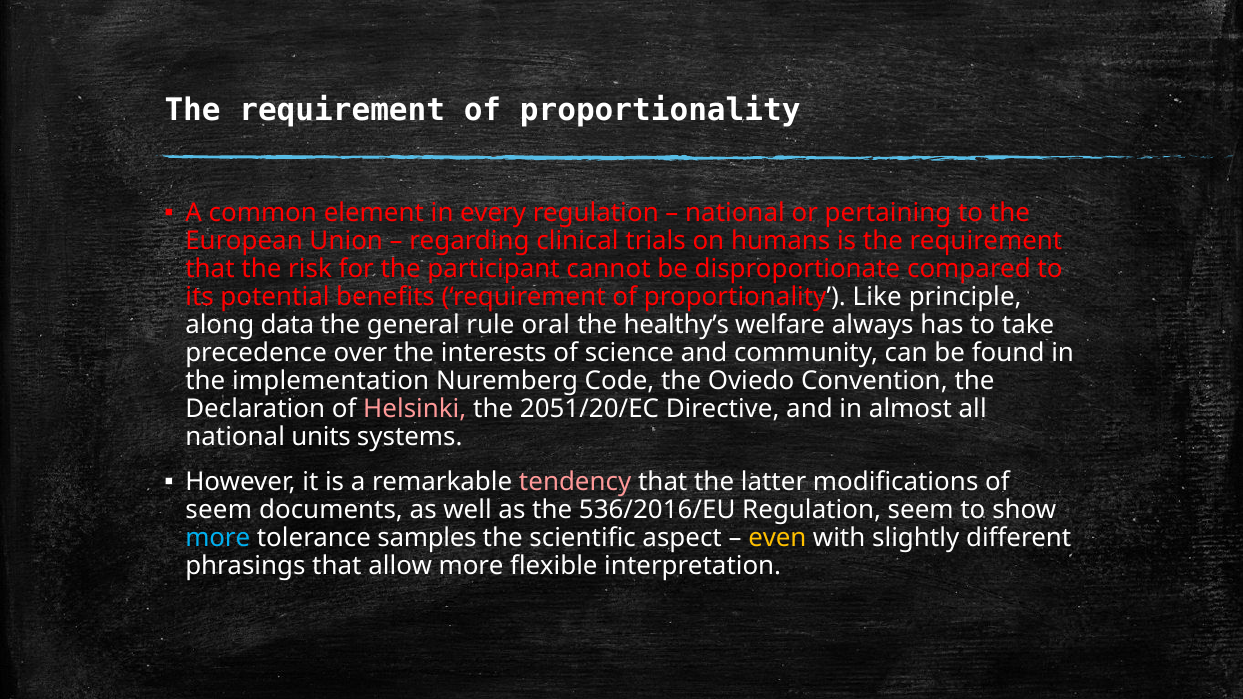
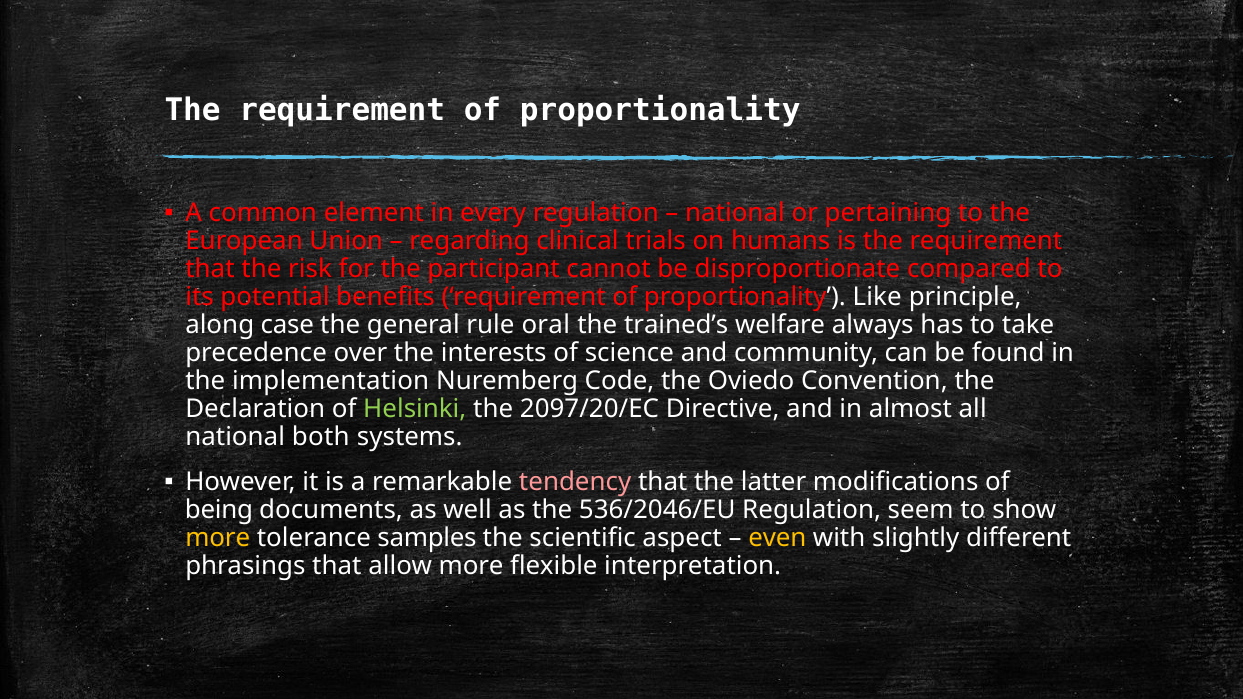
data: data -> case (287, 325)
healthy’s: healthy’s -> trained’s (676, 325)
Helsinki colour: pink -> light green (415, 409)
2051/20/EC: 2051/20/EC -> 2097/20/EC (590, 409)
units: units -> both (321, 437)
seem: seem -> being (219, 510)
536/2016/EU: 536/2016/EU -> 536/2046/EU (657, 510)
more colour: light blue -> yellow (218, 538)
